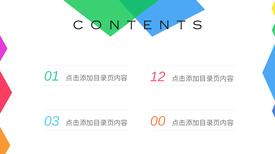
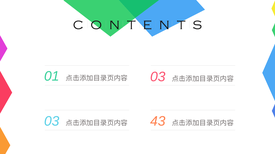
12: 12 -> 03 (158, 77)
00: 00 -> 43 (158, 122)
